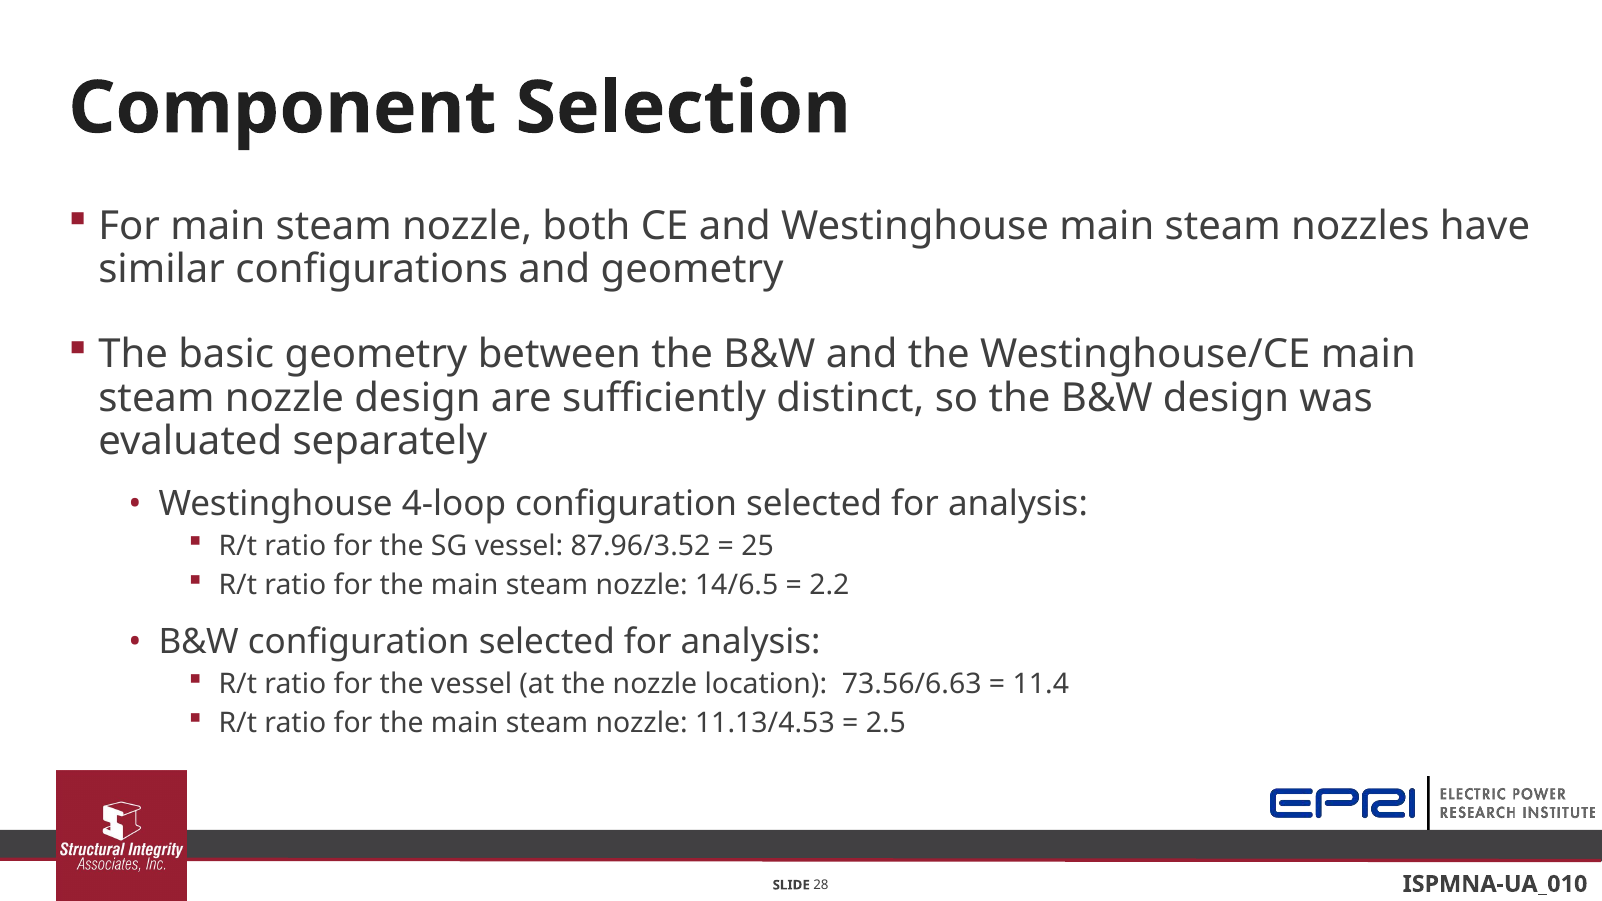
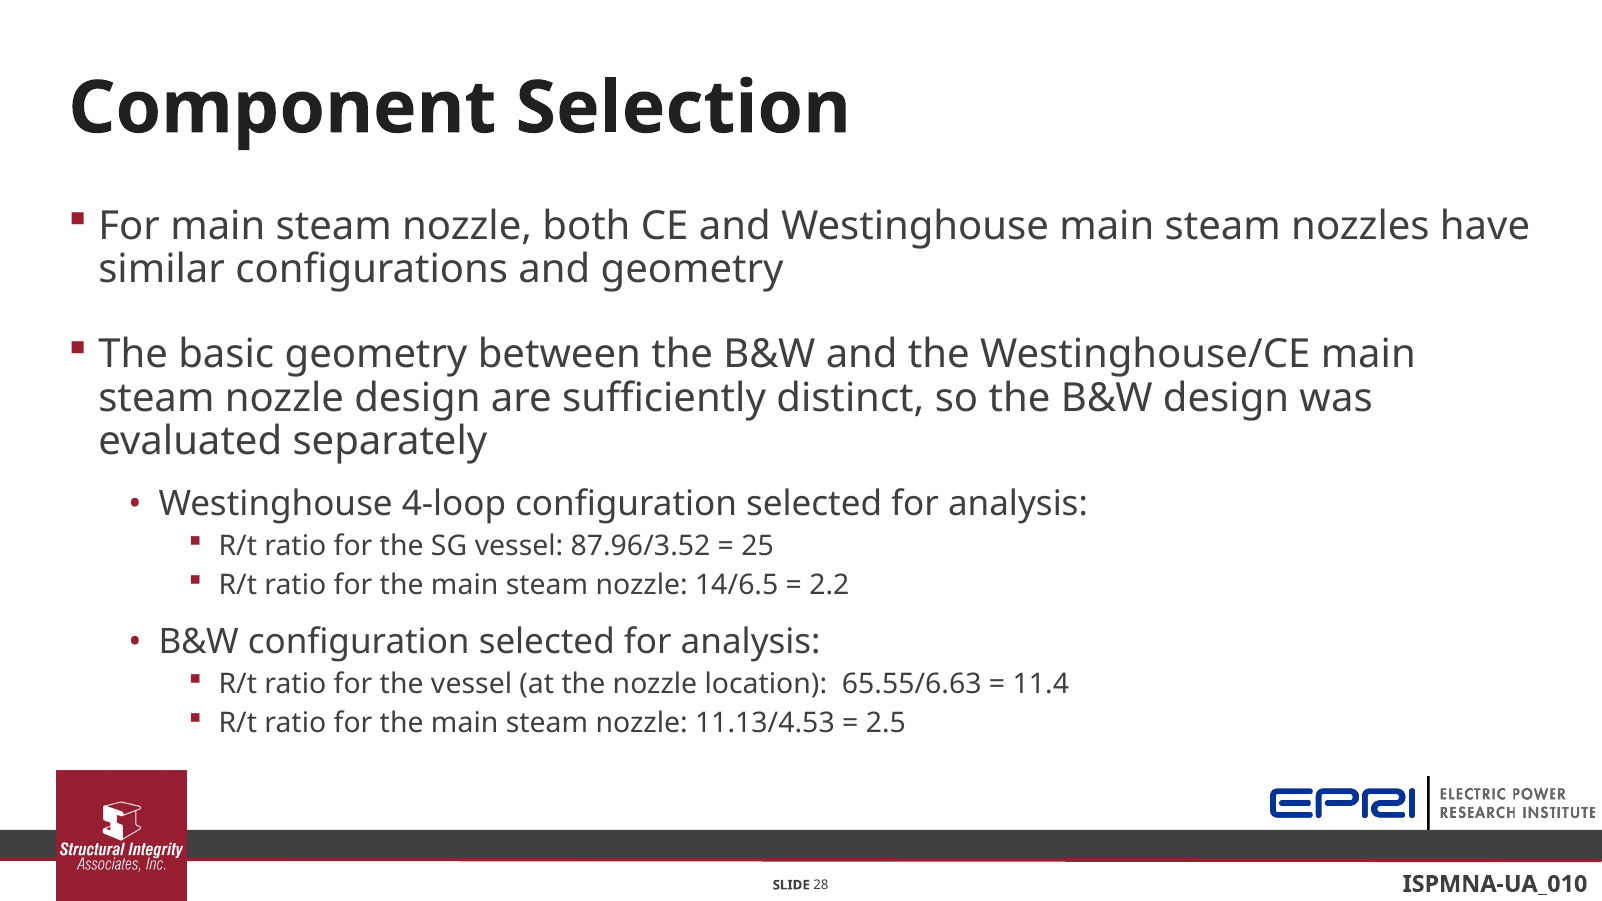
73.56/6.63: 73.56/6.63 -> 65.55/6.63 (912, 684)
